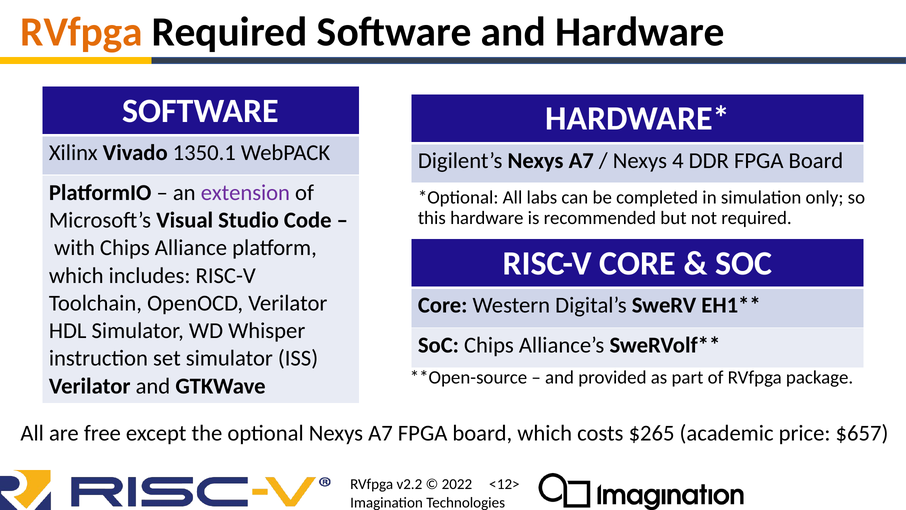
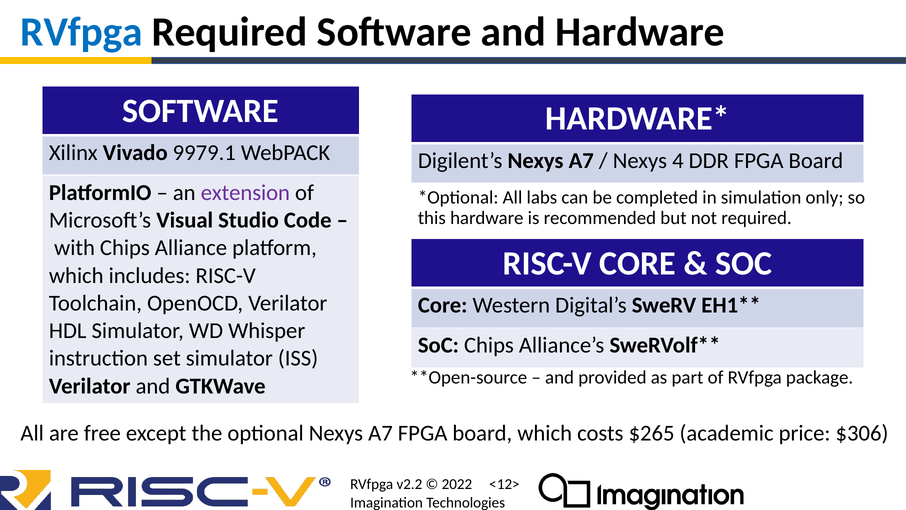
RVfpga colour: orange -> blue (82, 32)
1350.1: 1350.1 -> 9979.1 (204, 153)
$657: $657 -> $306 (862, 433)
